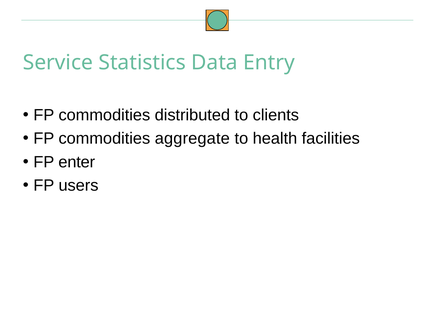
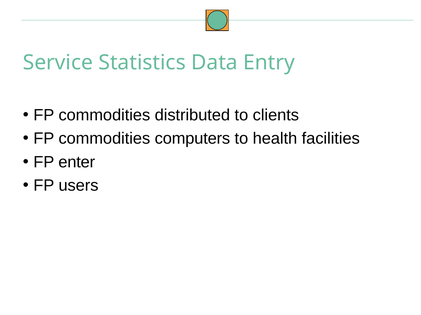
aggregate: aggregate -> computers (192, 139)
